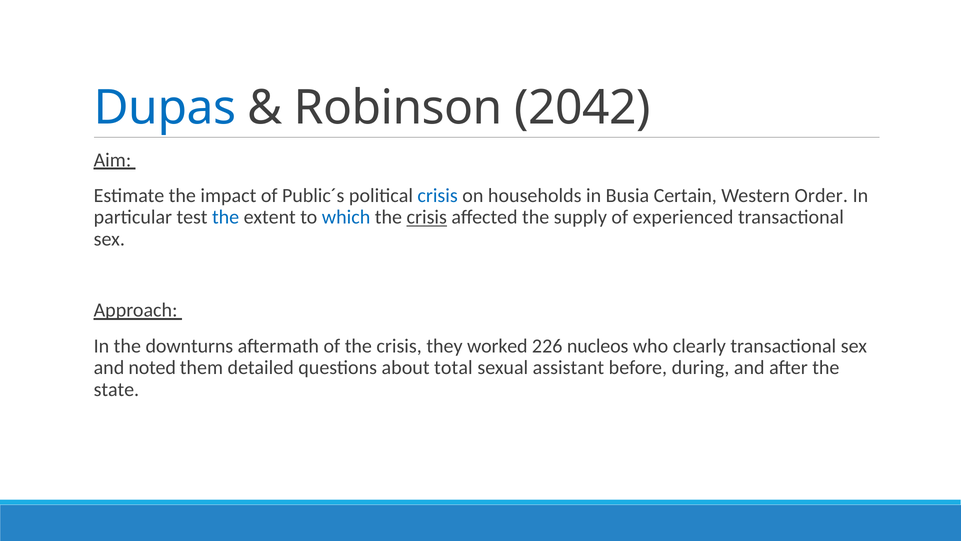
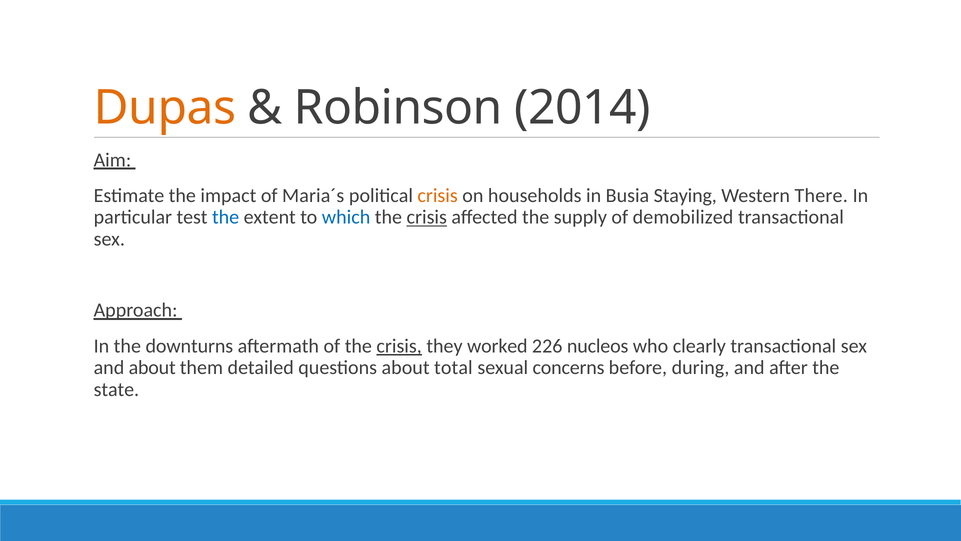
Dupas colour: blue -> orange (165, 108)
2042: 2042 -> 2014 (582, 108)
Public´s: Public´s -> Maria´s (313, 195)
crisis colour: blue -> orange (438, 195)
Certain: Certain -> Staying (685, 195)
Order: Order -> There (821, 195)
experienced: experienced -> demobilized (683, 217)
crisis underline: none -> present (399, 346)
and noted: noted -> about (152, 367)
assistant: assistant -> concerns (569, 367)
